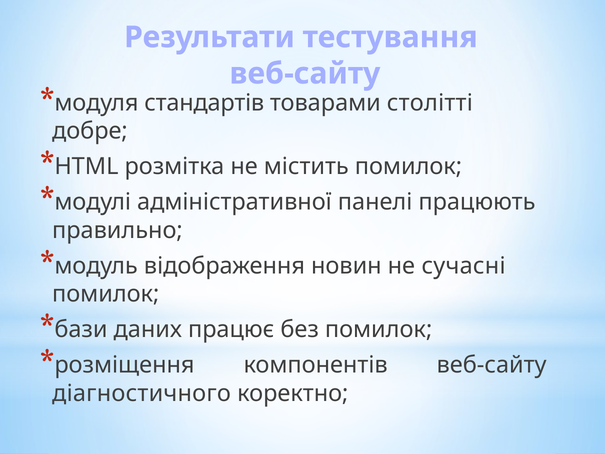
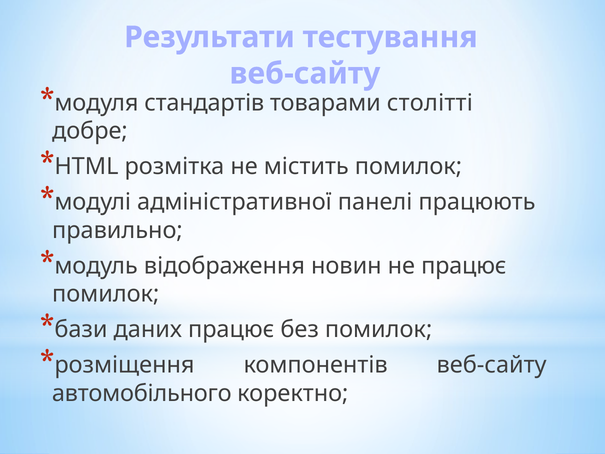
не сучасні: сучасні -> працює (464, 266)
діагностичного: діагностичного -> автомобільного (142, 393)
